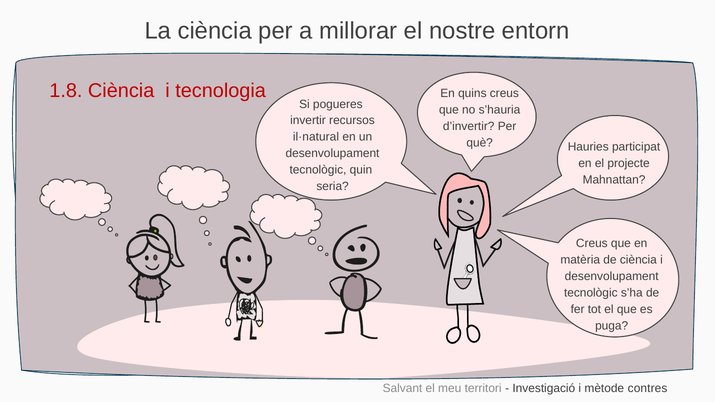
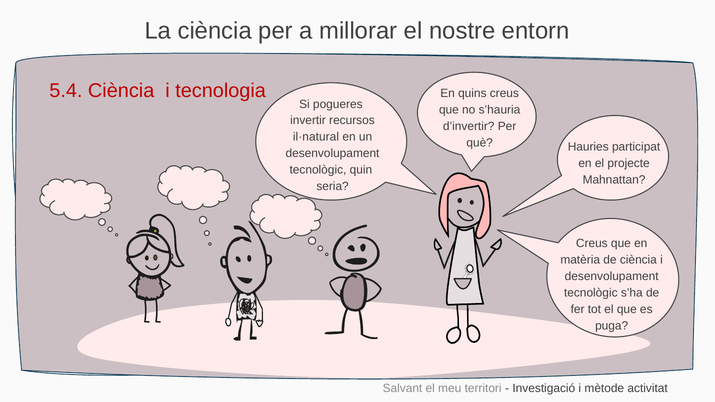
1.8: 1.8 -> 5.4 (66, 91)
contres: contres -> activitat (648, 389)
